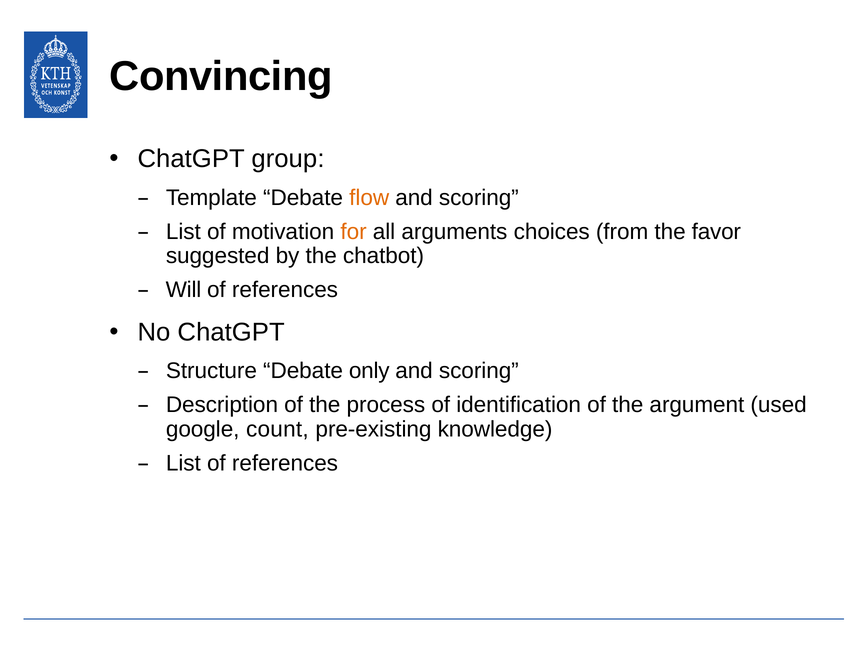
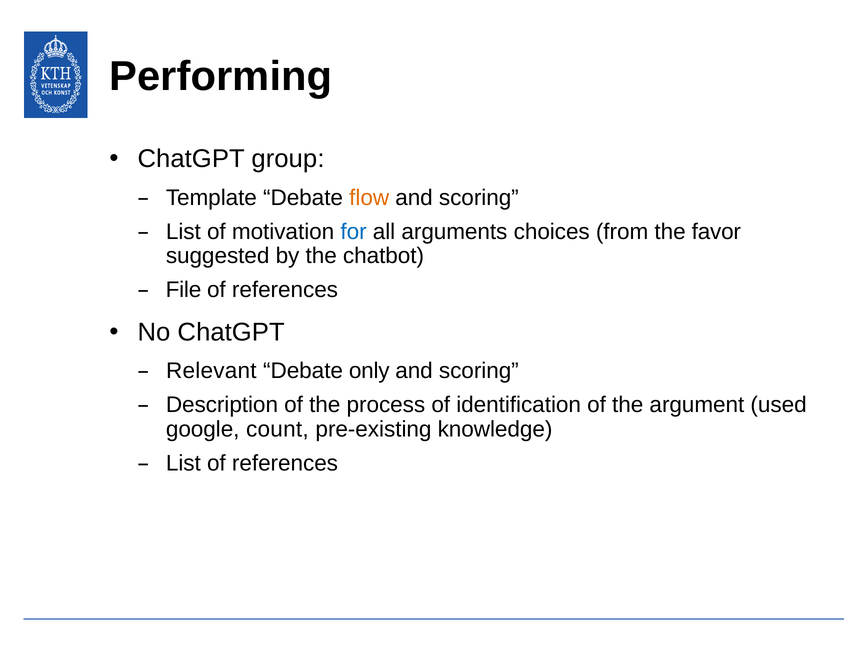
Convincing: Convincing -> Performing (221, 76)
for colour: orange -> blue (354, 232)
Will: Will -> File (184, 290)
Structure: Structure -> Relevant (211, 371)
